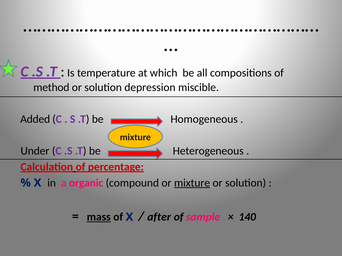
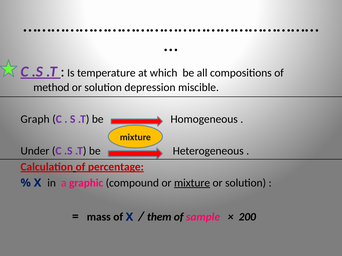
Added: Added -> Graph (35, 119)
organic: organic -> graphic (86, 183)
mass underline: present -> none (99, 217)
after: after -> them (159, 217)
140: 140 -> 200 (247, 217)
